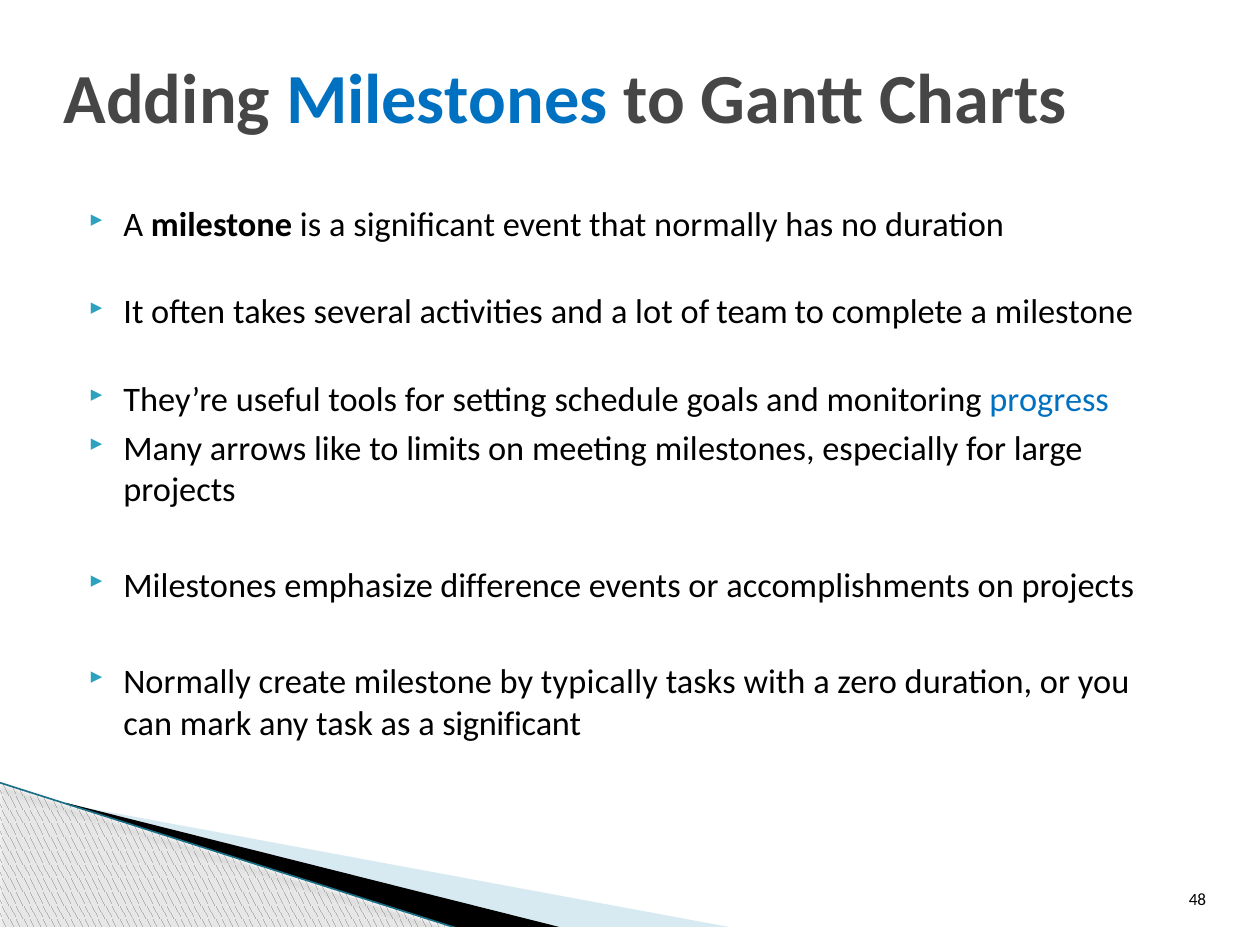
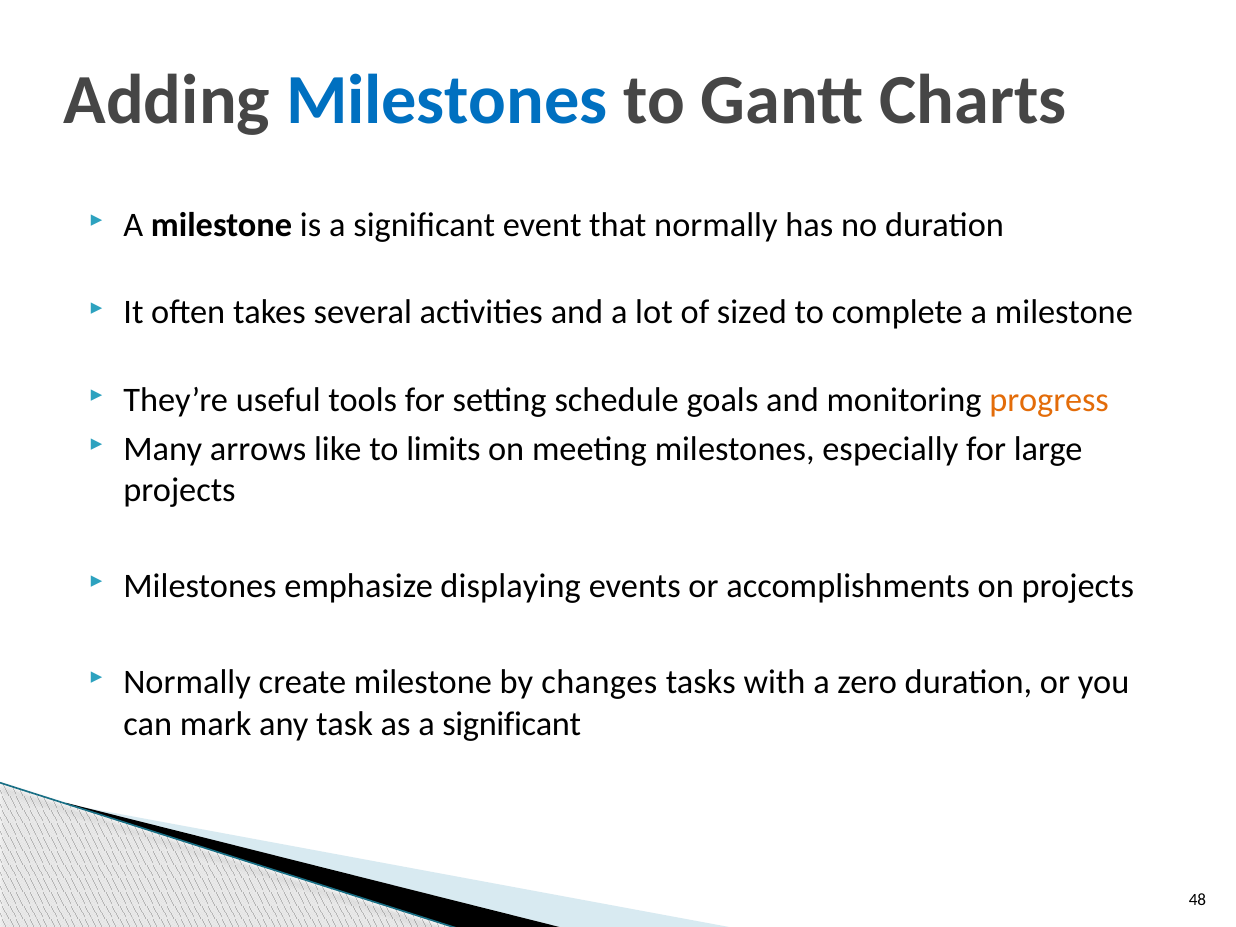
team: team -> sized (752, 313)
progress colour: blue -> orange (1049, 400)
difference: difference -> displaying (511, 586)
typically: typically -> changes (599, 683)
